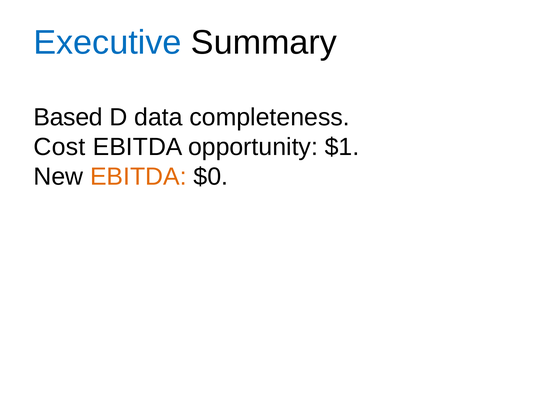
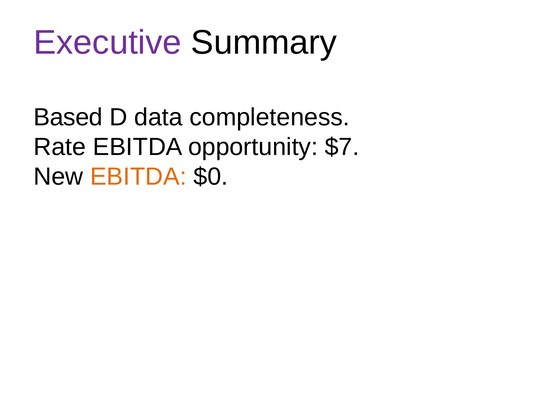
Executive colour: blue -> purple (107, 42)
Cost: Cost -> Rate (60, 147)
$1: $1 -> $7 (342, 147)
